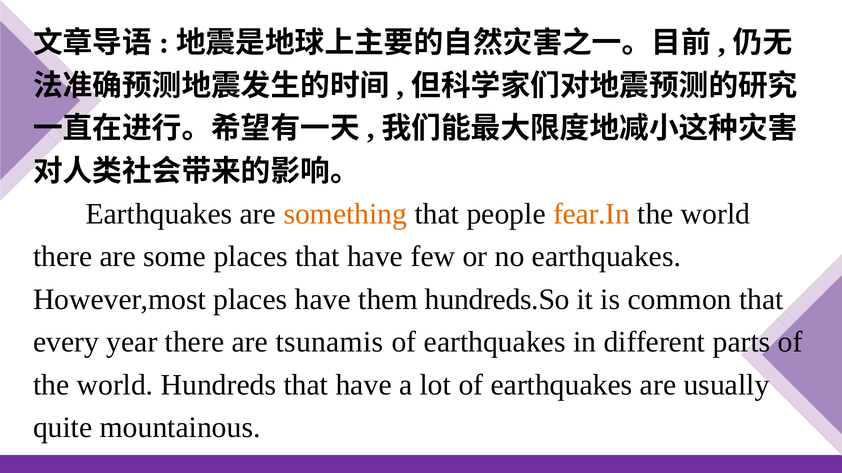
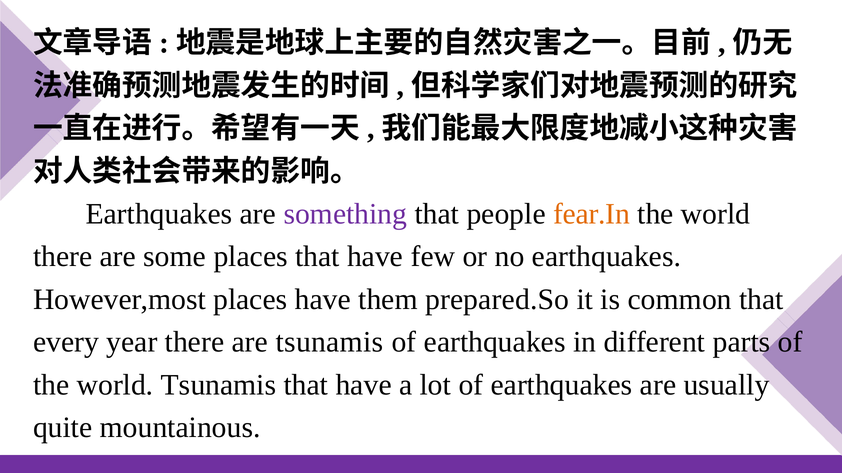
something colour: orange -> purple (345, 214)
hundreds.So: hundreds.So -> prepared.So (497, 300)
world Hundreds: Hundreds -> Tsunamis (219, 385)
